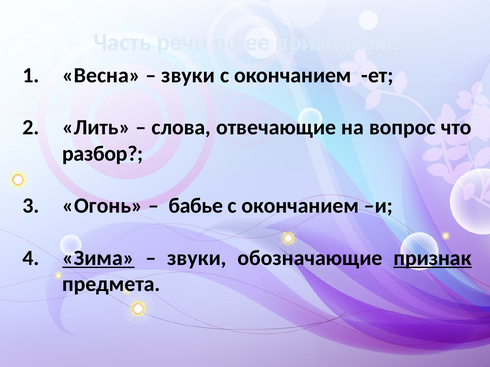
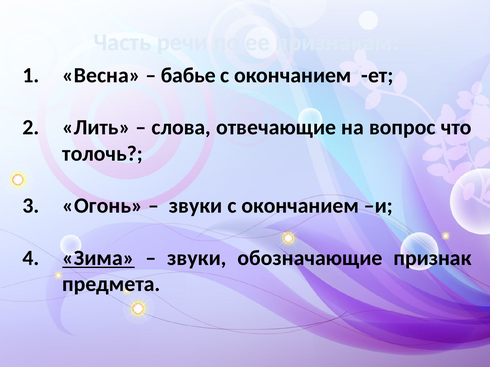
звуки: звуки -> бабье (188, 75)
разбор: разбор -> толочь (103, 154)
бабье: бабье -> звуки (196, 206)
признак underline: present -> none (432, 258)
